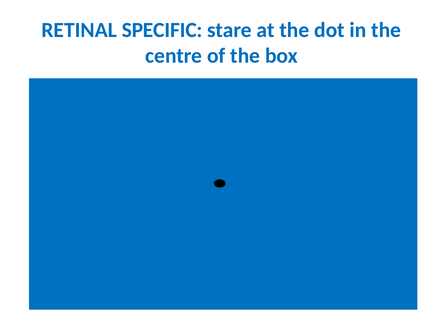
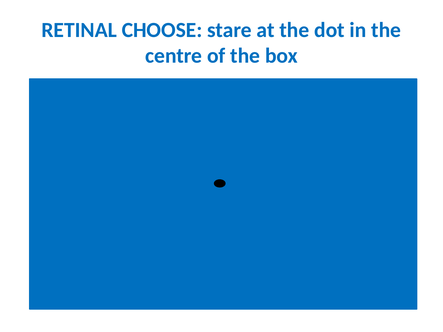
SPECIFIC: SPECIFIC -> CHOOSE (162, 30)
